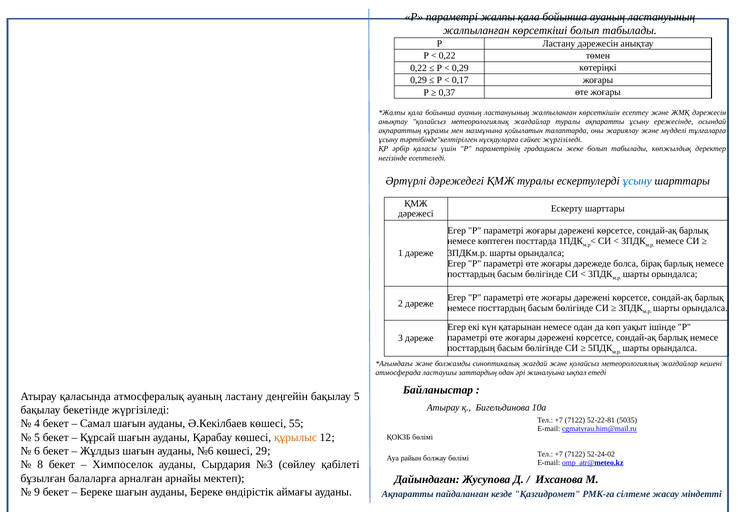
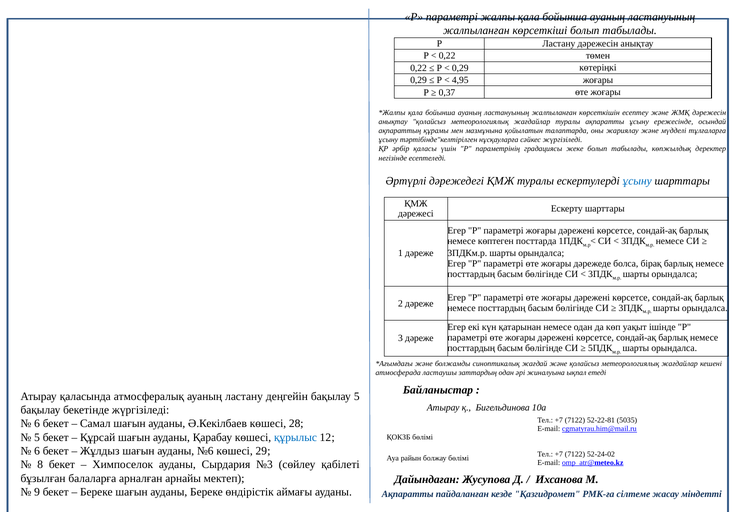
0,17: 0,17 -> 4,95 (460, 80)
4: 4 -> 6 (37, 424)
55: 55 -> 28 (296, 424)
құрылыс colour: orange -> blue (295, 438)
